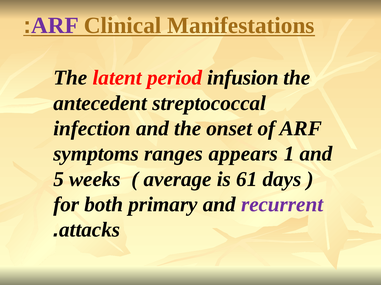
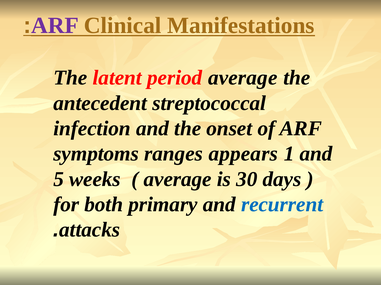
period infusion: infusion -> average (243, 78)
61: 61 -> 30 (247, 180)
recurrent colour: purple -> blue (282, 205)
